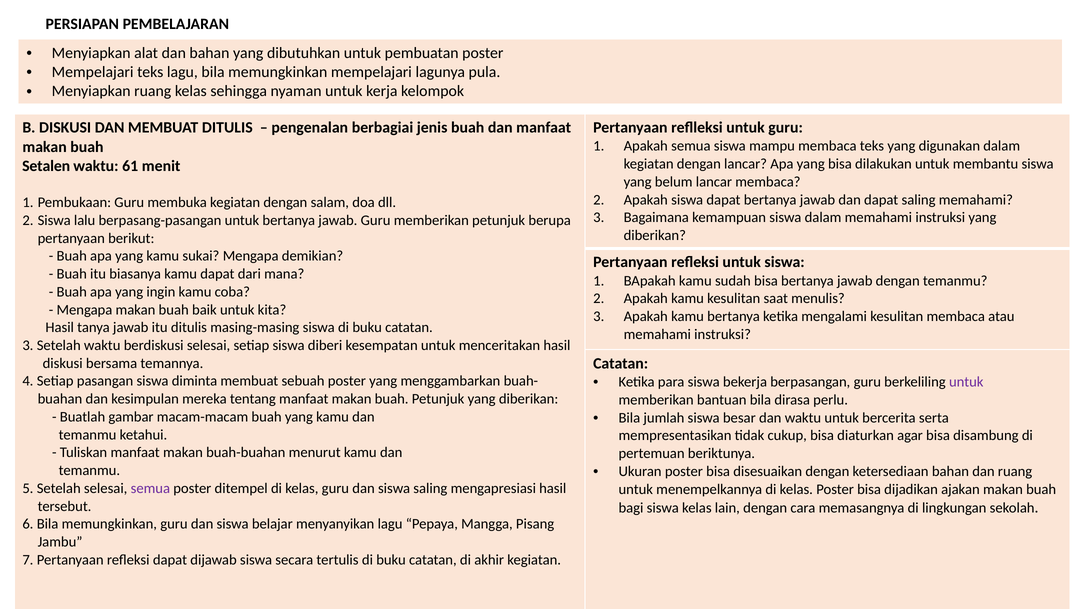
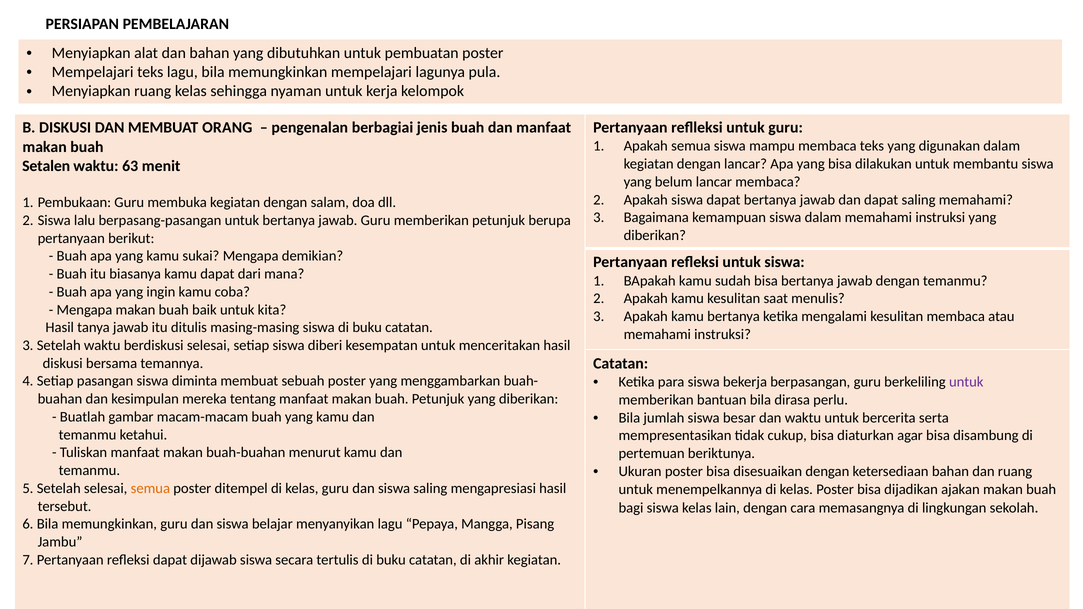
MEMBUAT DITULIS: DITULIS -> ORANG (227, 128)
61: 61 -> 63 (130, 166)
semua colour: purple -> orange (150, 489)
